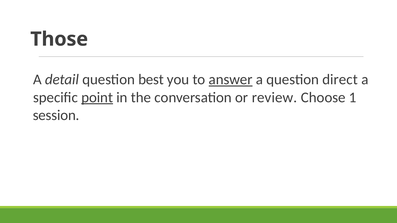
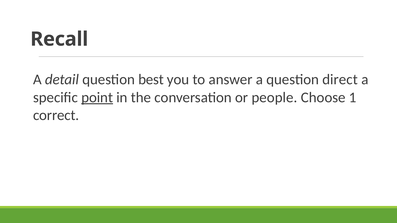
Those: Those -> Recall (59, 39)
answer underline: present -> none (231, 80)
review: review -> people (274, 98)
session: session -> correct (56, 115)
